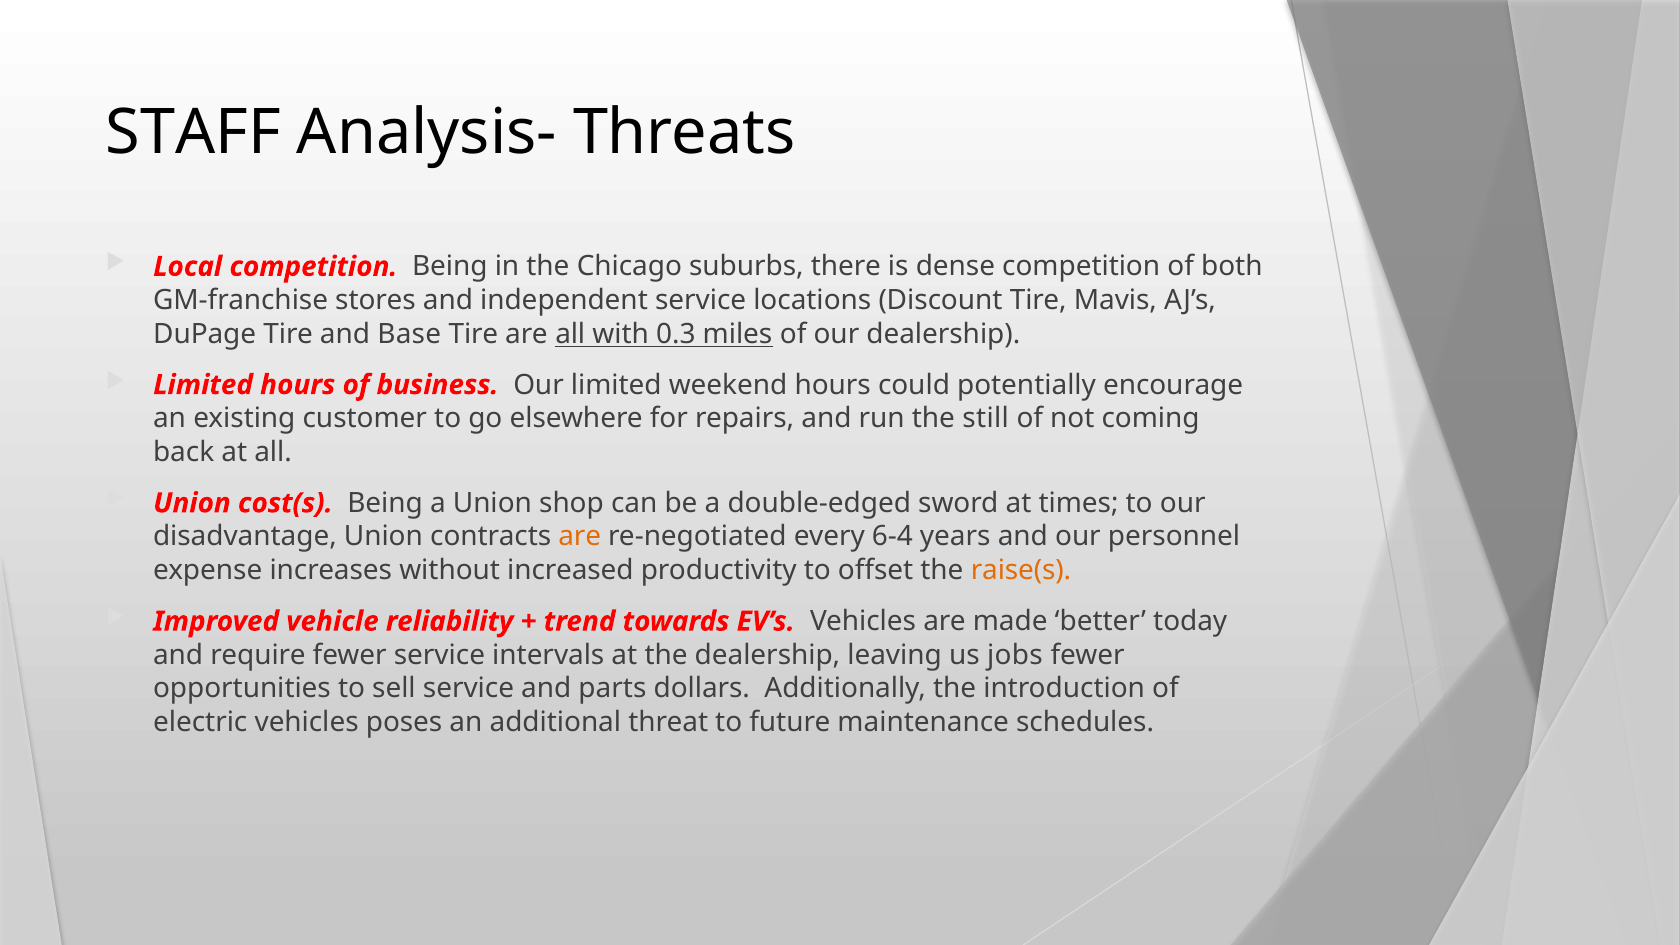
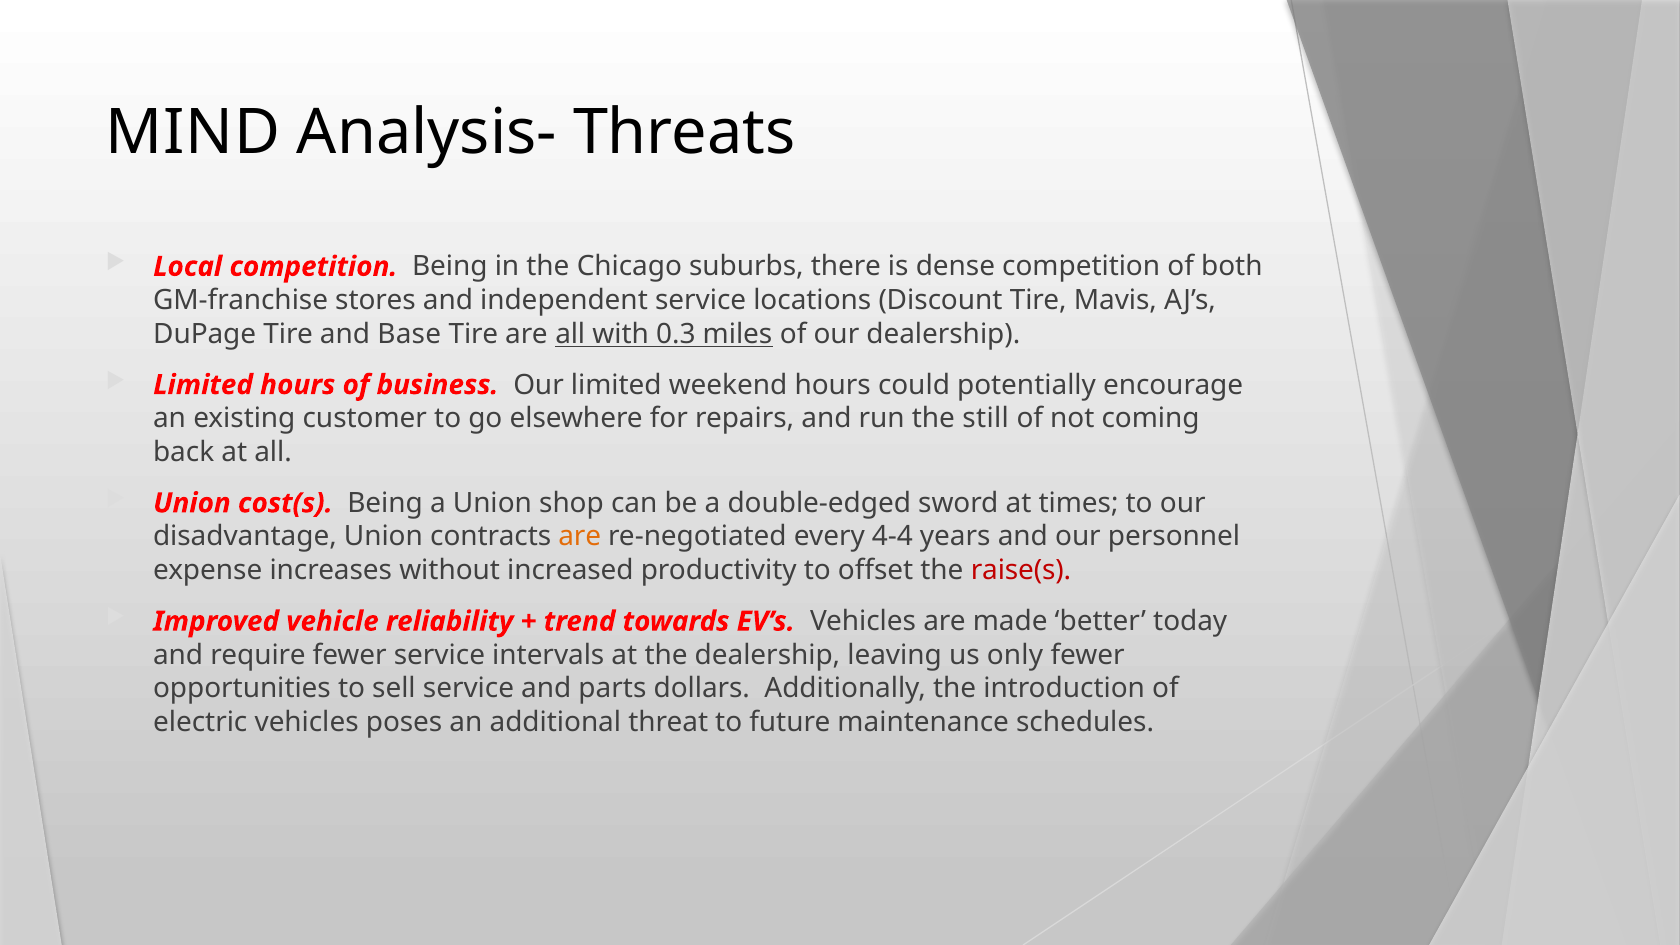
STAFF: STAFF -> MIND (193, 132)
6-4: 6-4 -> 4-4 (892, 537)
raise(s colour: orange -> red (1021, 570)
jobs: jobs -> only (1015, 655)
